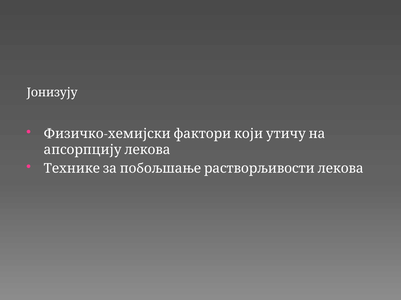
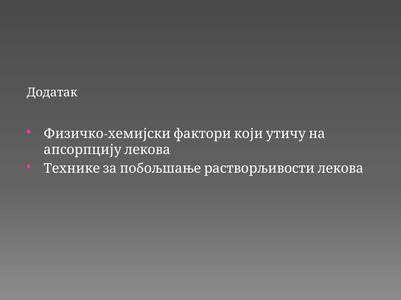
Јонизују: Јонизују -> Додатак (52, 93)
